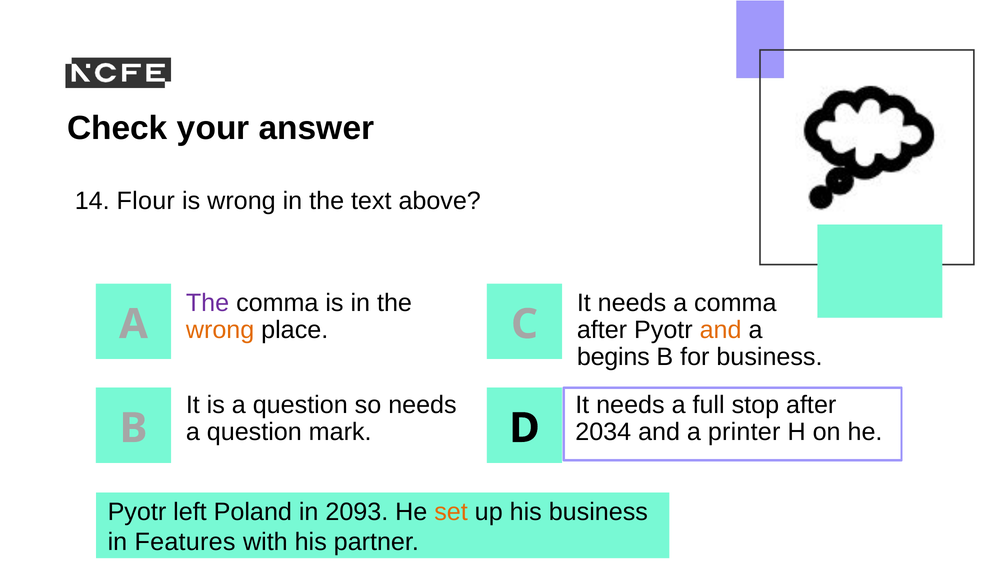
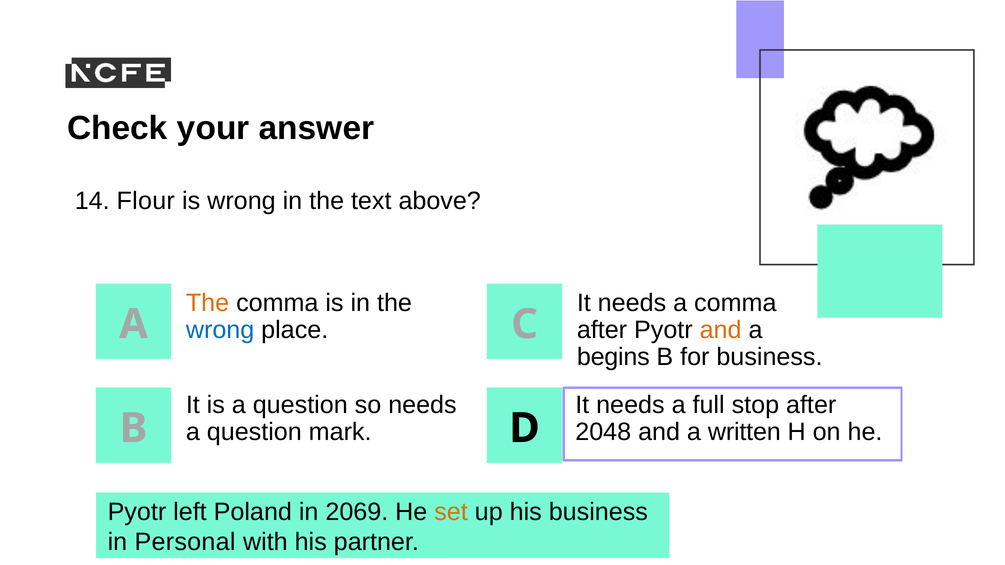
The colour: purple -> orange (208, 303)
wrong colour: orange -> blue (220, 330)
2034: 2034 -> 2048 (603, 432)
printer: printer -> written (744, 432)
2093: 2093 -> 2069 (357, 512)
Features: Features -> Personal (185, 542)
